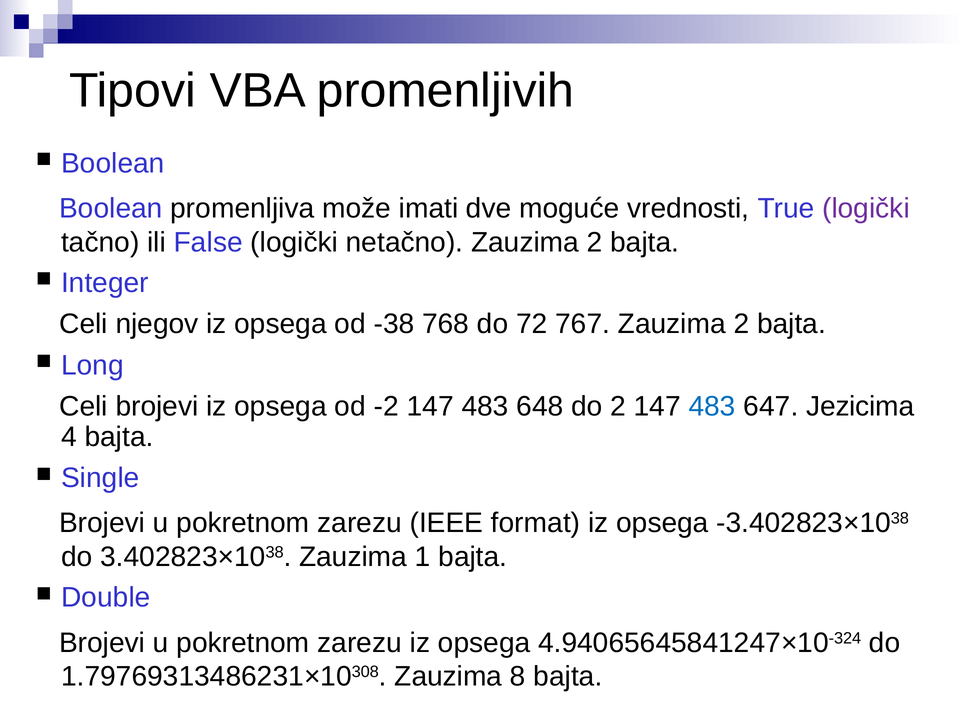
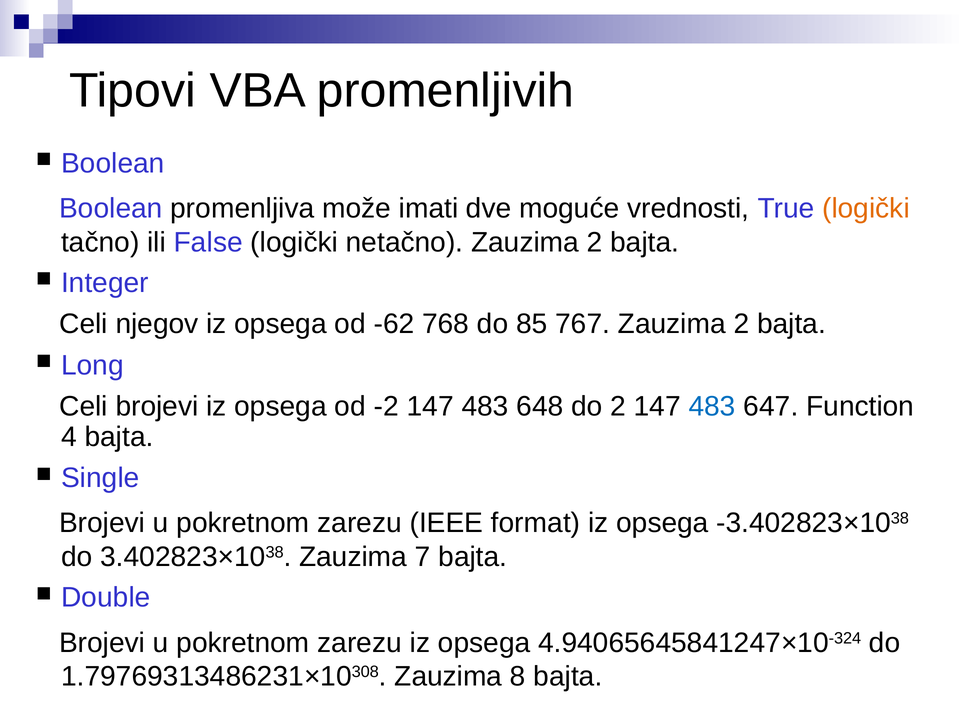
logički colour: purple -> orange (866, 208)
-38: -38 -> -62 (394, 324)
72: 72 -> 85 (532, 324)
Jezicima: Jezicima -> Function (860, 406)
1: 1 -> 7 (423, 557)
